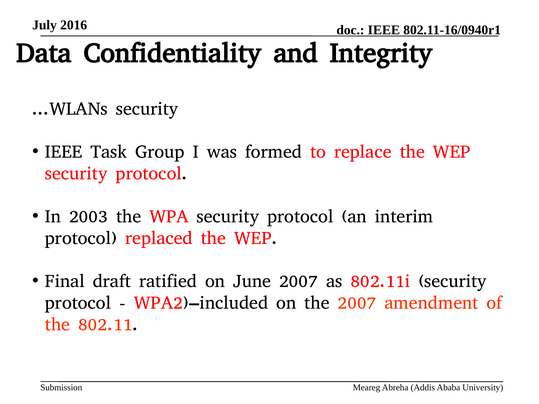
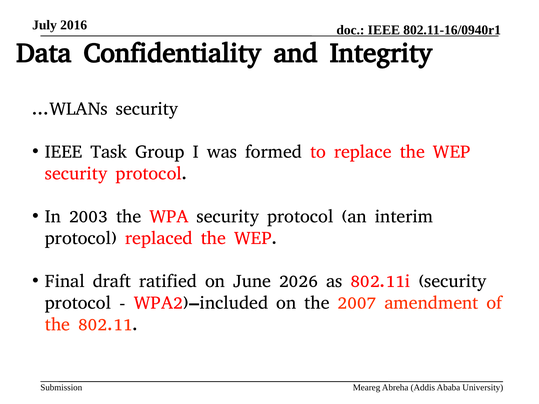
June 2007: 2007 -> 2026 (299, 282)
